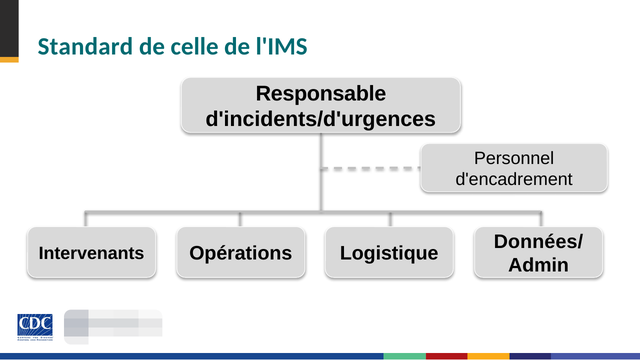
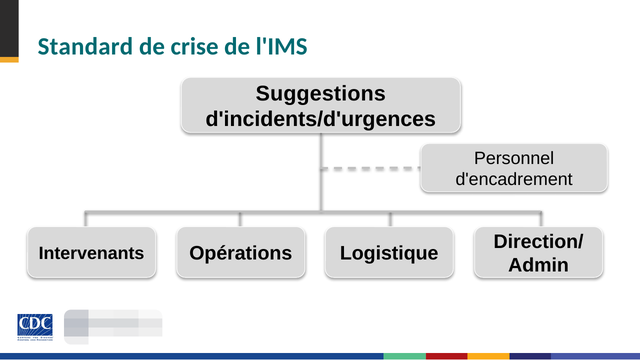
celle: celle -> crise (195, 46)
Responsable: Responsable -> Suggestions (321, 94)
Données/: Données/ -> Direction/ (539, 242)
